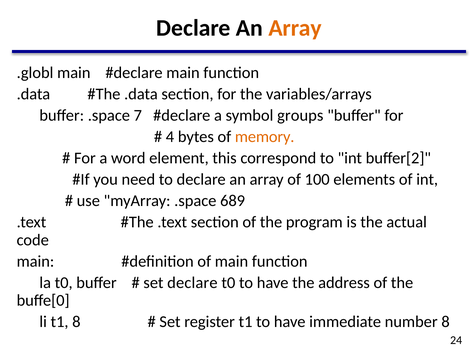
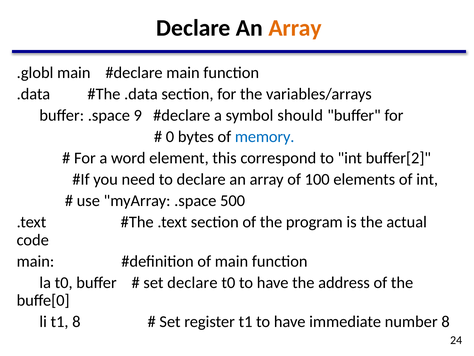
7: 7 -> 9 (138, 115)
groups: groups -> should (300, 115)
4: 4 -> 0 (170, 137)
memory colour: orange -> blue (265, 137)
689: 689 -> 500 (233, 201)
